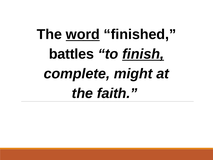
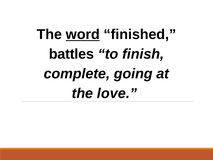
finish underline: present -> none (143, 54)
might: might -> going (133, 74)
faith: faith -> love (117, 93)
